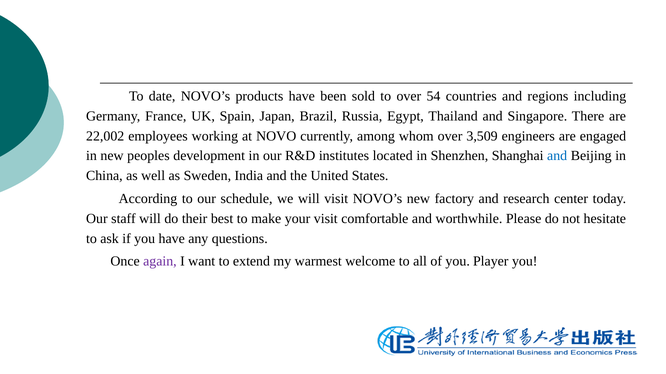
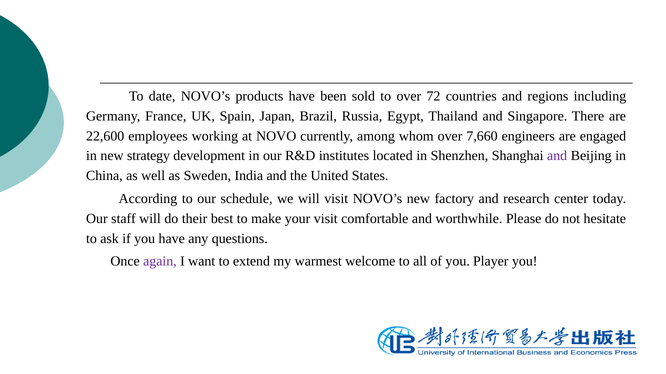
54: 54 -> 72 (433, 96)
22,002: 22,002 -> 22,600 (105, 136)
3,509: 3,509 -> 7,660 (482, 136)
peoples: peoples -> strategy (149, 156)
and colour: blue -> purple (557, 156)
